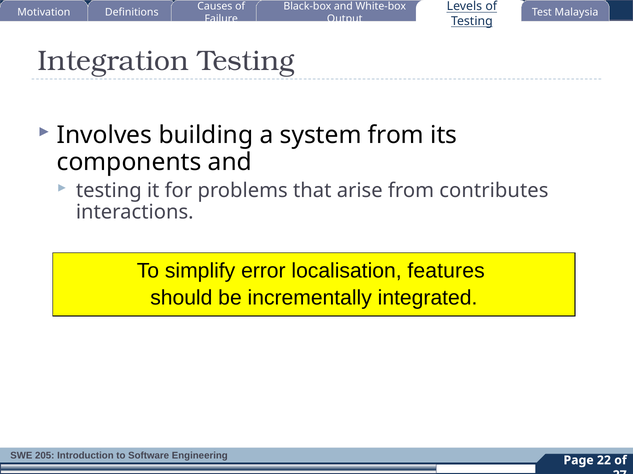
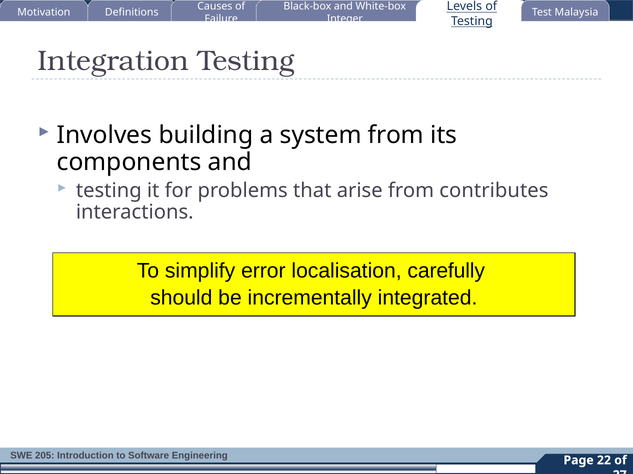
Output: Output -> Integer (345, 19)
features: features -> carefully (446, 271)
